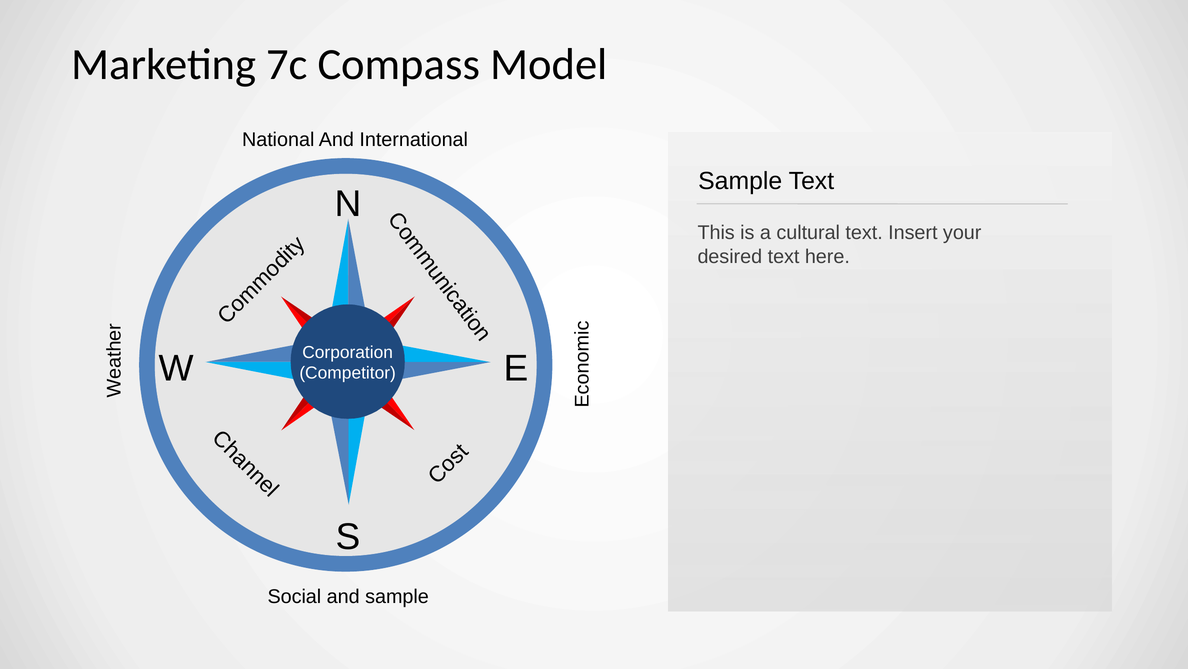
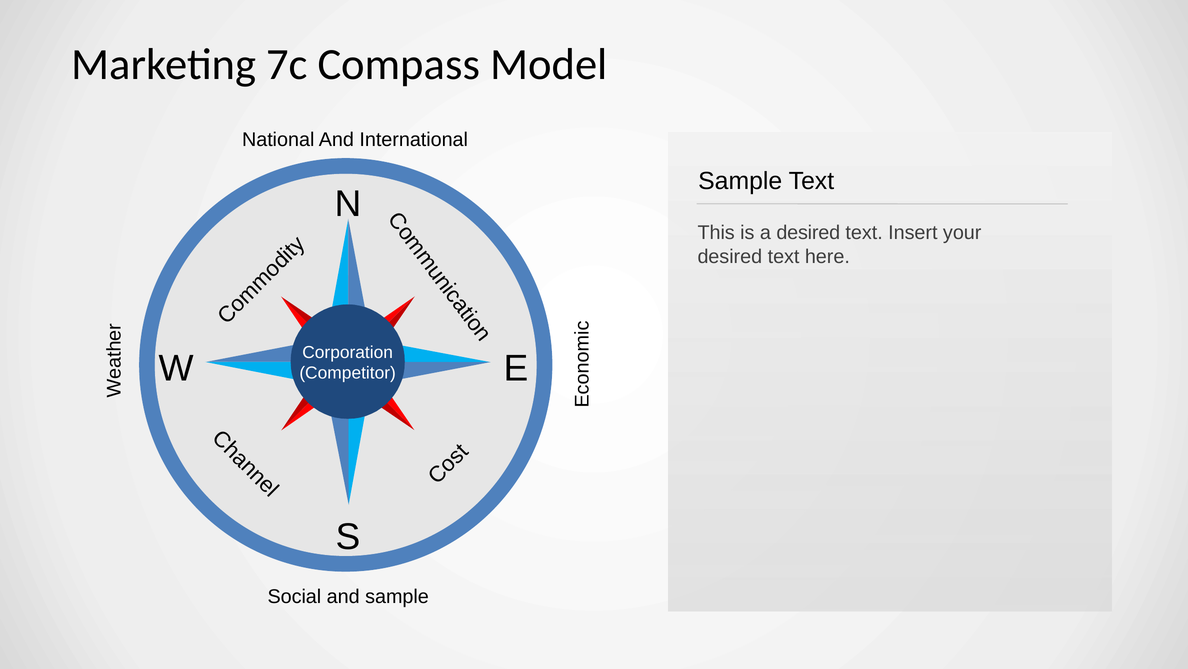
a cultural: cultural -> desired (808, 233)
